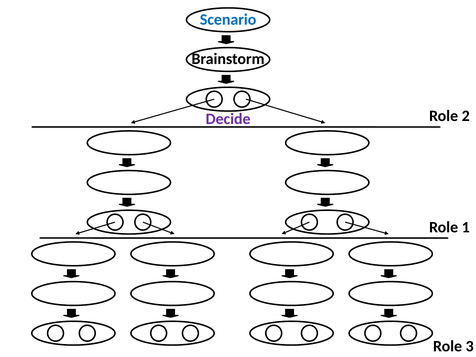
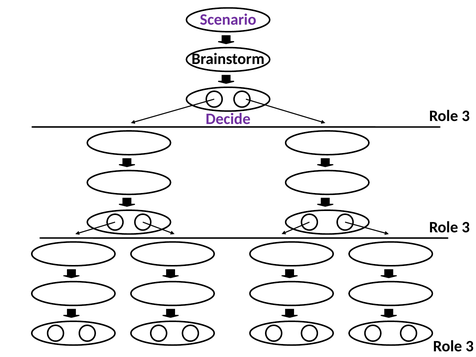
Scenario colour: blue -> purple (228, 20)
2: 2 -> 3 (466, 116)
1: 1 -> 3 (466, 227)
